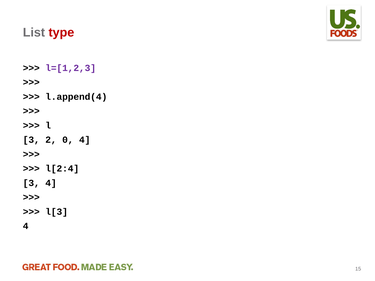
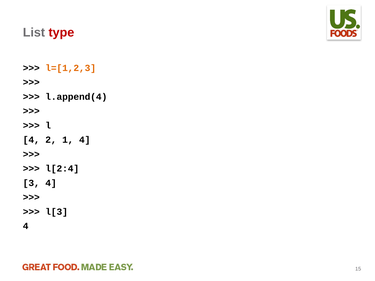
l=[1,2,3 colour: purple -> orange (71, 68)
3: 3 -> 4 (31, 140)
0: 0 -> 1 (68, 140)
